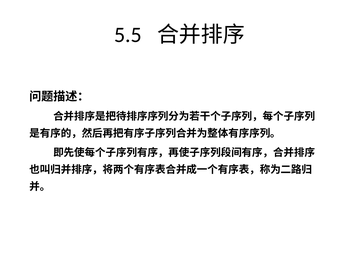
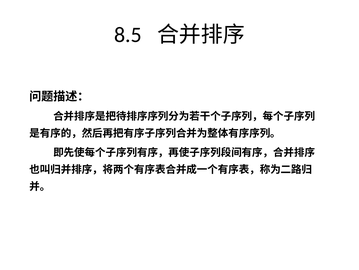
5.5: 5.5 -> 8.5 (128, 35)
